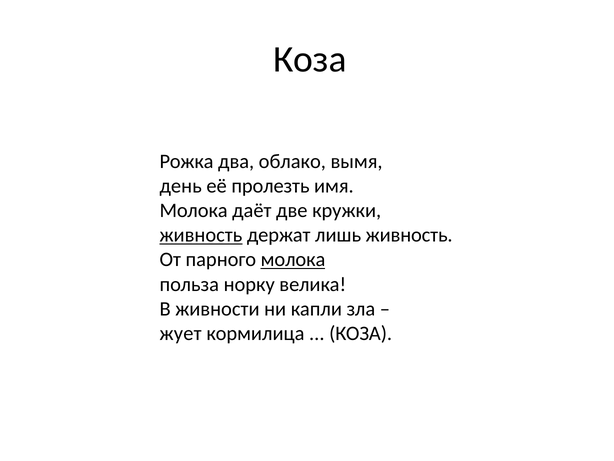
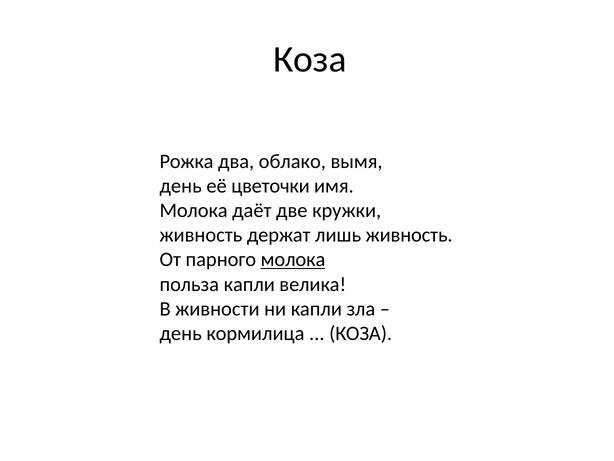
пролезть: пролезть -> цветочки (270, 186)
живность underline: present -> none (201, 235)
польза норку: норку -> капли (249, 284)
жует: жует -> день (181, 333)
